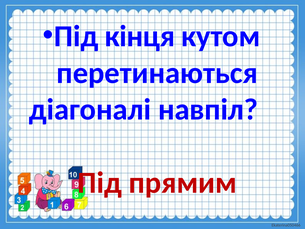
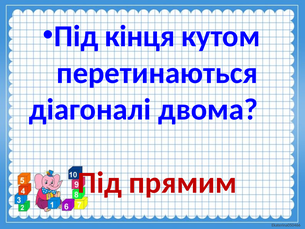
навпіл: навпіл -> двома (208, 109)
